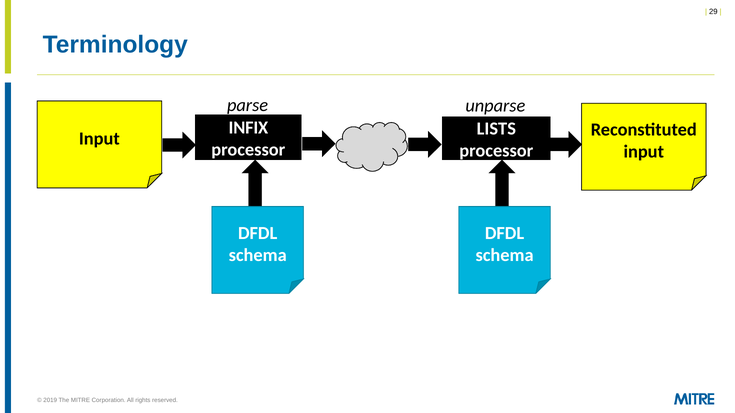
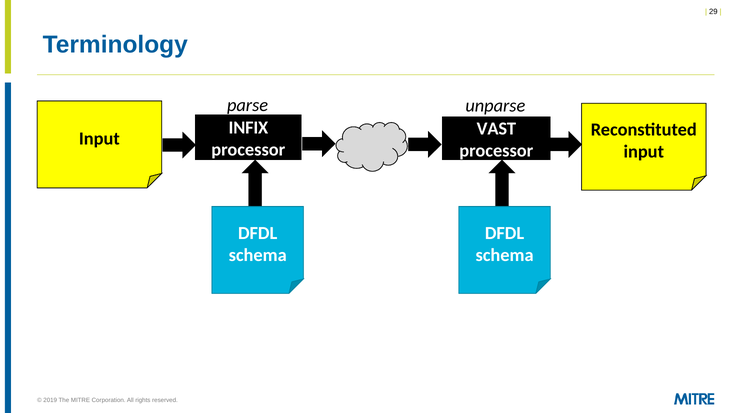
LISTS: LISTS -> VAST (496, 129)
